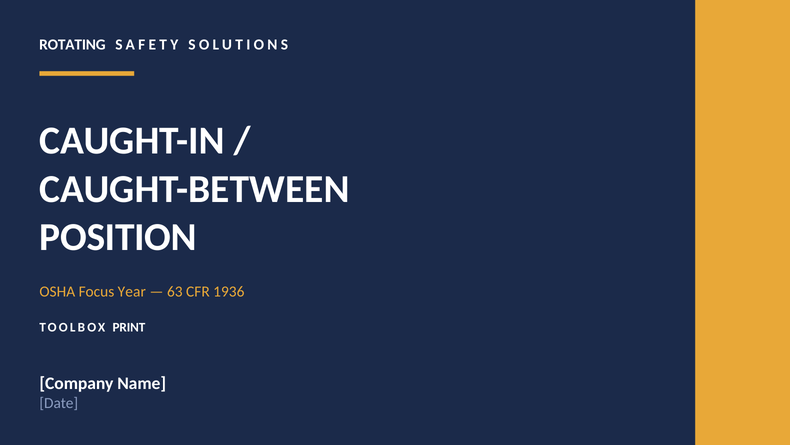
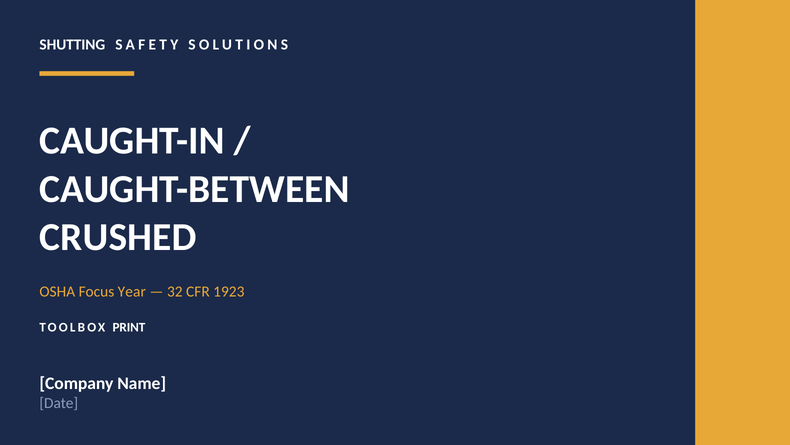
ROTATING: ROTATING -> SHUTTING (72, 44)
POSITION: POSITION -> CRUSHED (118, 237)
63: 63 -> 32 (175, 291)
1936: 1936 -> 1923 (229, 291)
